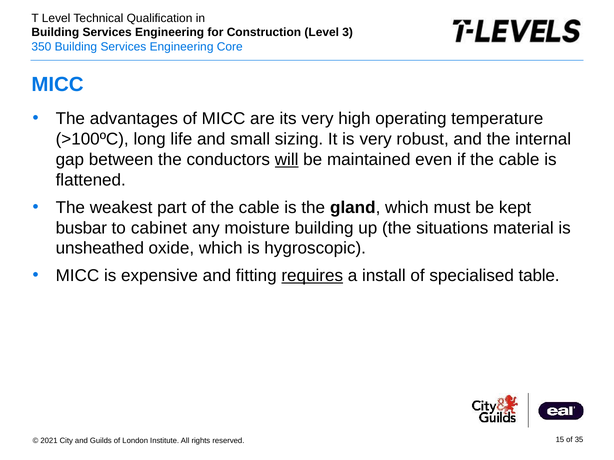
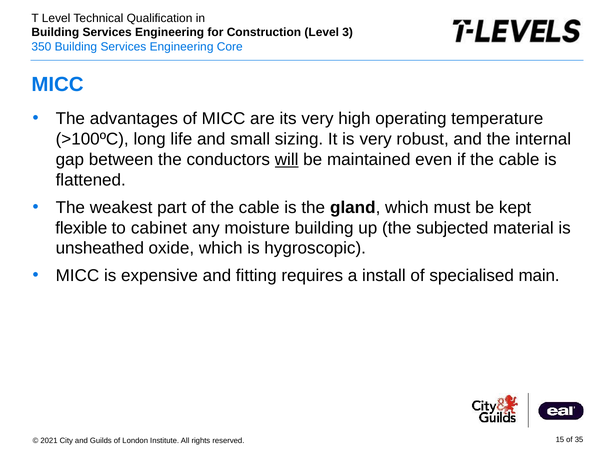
busbar: busbar -> flexible (81, 228)
situations: situations -> subjected (452, 228)
requires underline: present -> none (312, 276)
table: table -> main (539, 276)
